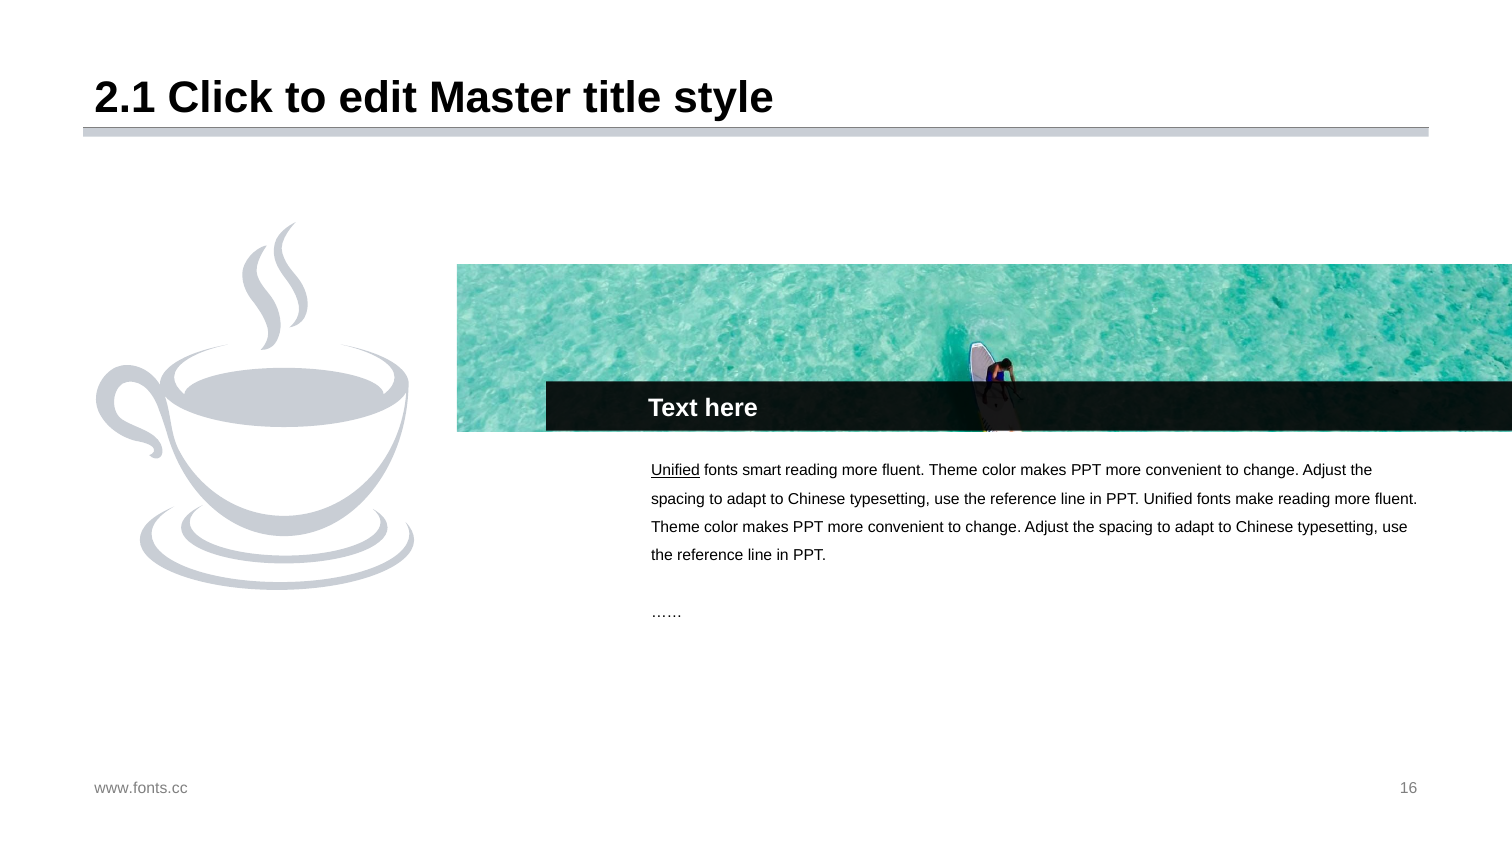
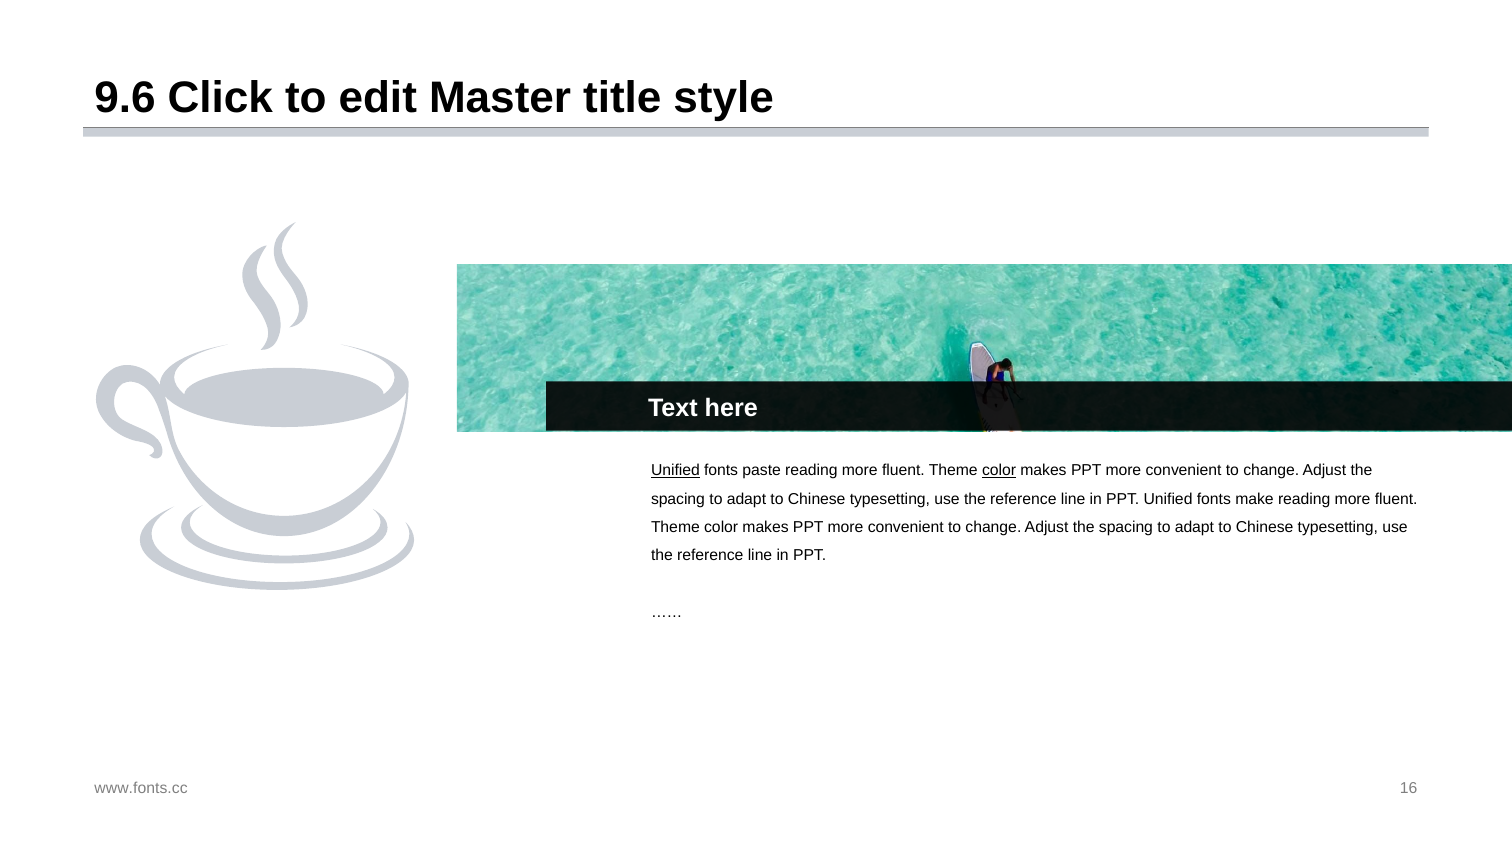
2.1: 2.1 -> 9.6 (125, 98)
smart: smart -> paste (762, 470)
color underline: none -> present (999, 470)
